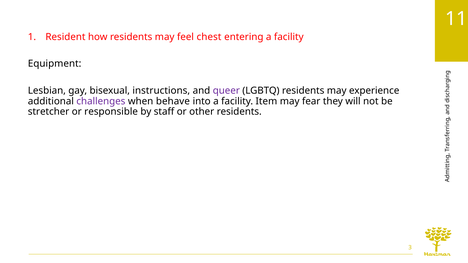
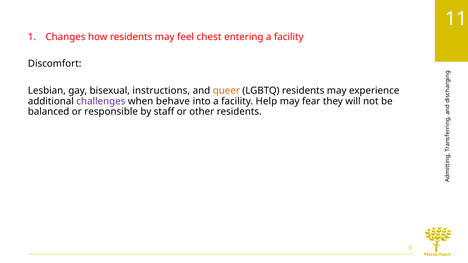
Resident: Resident -> Changes (65, 37)
Equipment: Equipment -> Discomfort (55, 64)
queer colour: purple -> orange (226, 91)
Item: Item -> Help (266, 101)
stretcher: stretcher -> balanced (49, 112)
